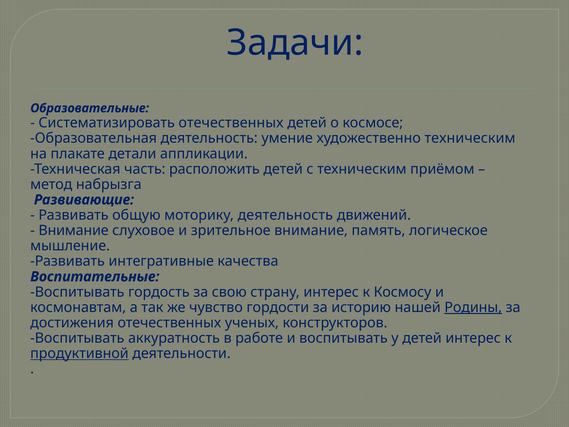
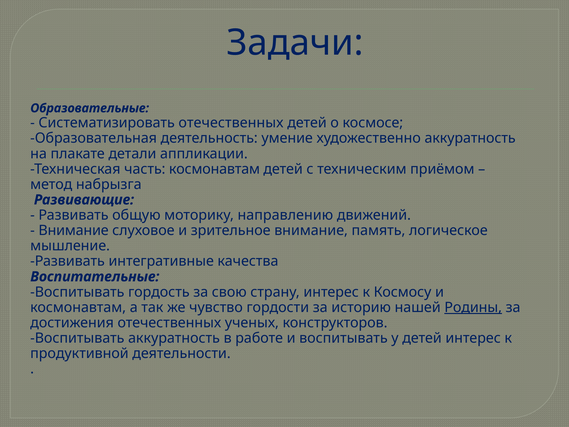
художественно техническим: техническим -> аккуратность (470, 138)
часть расположить: расположить -> космонавтам (214, 169)
моторику деятельность: деятельность -> направлению (285, 215)
продуктивной underline: present -> none (79, 353)
